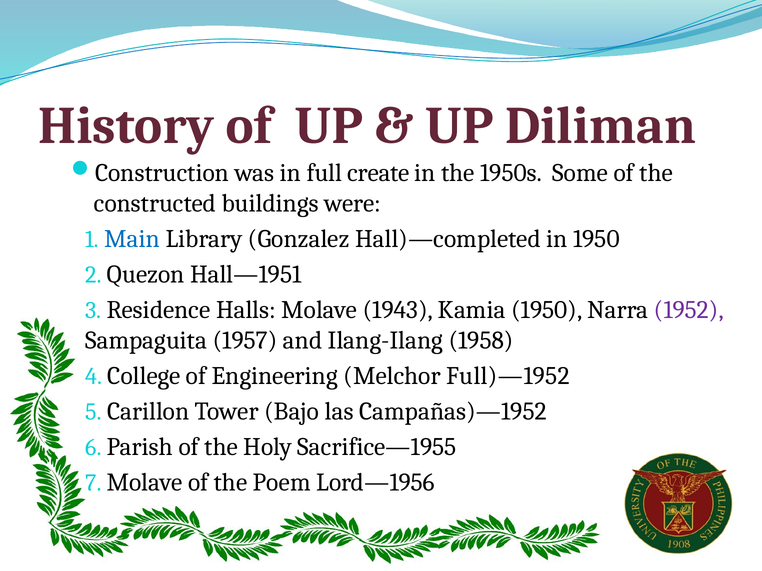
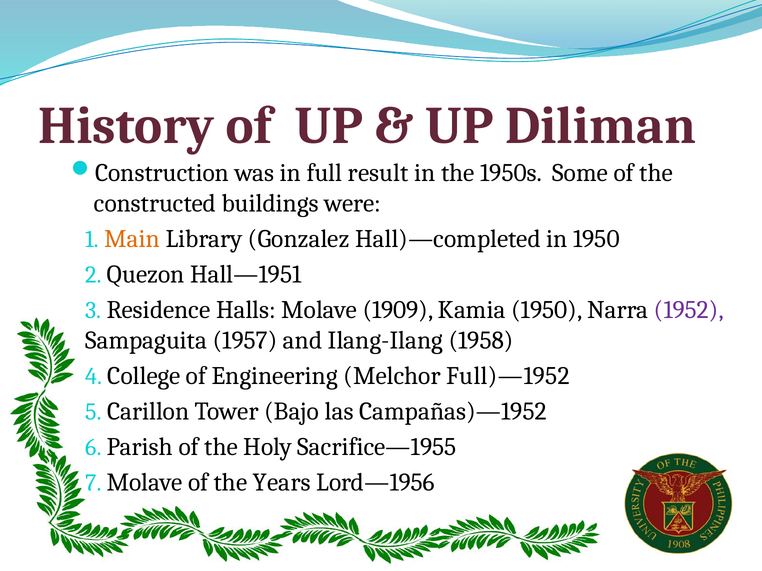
create: create -> result (378, 173)
Main colour: blue -> orange (132, 239)
1943: 1943 -> 1909 (398, 310)
Poem: Poem -> Years (282, 483)
